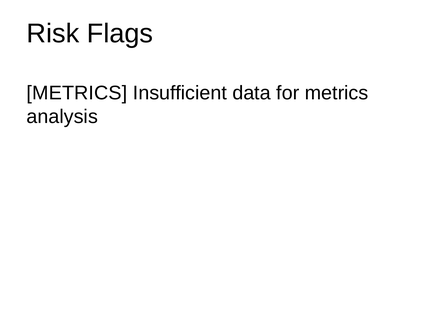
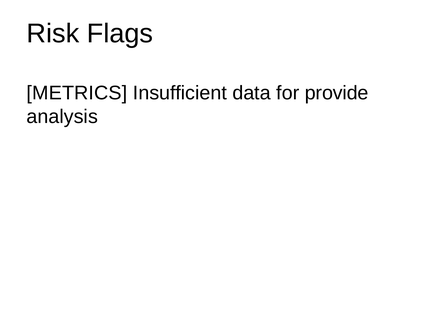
for metrics: metrics -> provide (337, 93)
